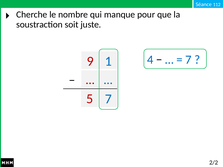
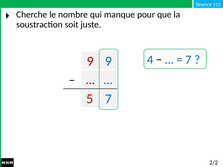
9 1: 1 -> 9 (108, 61)
